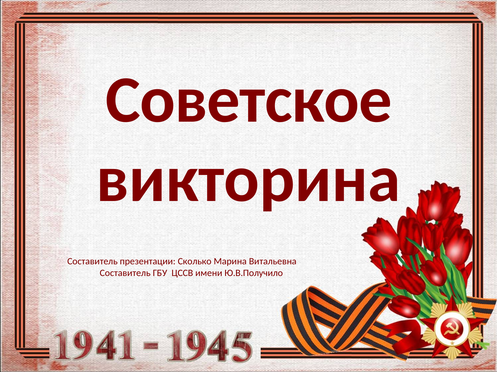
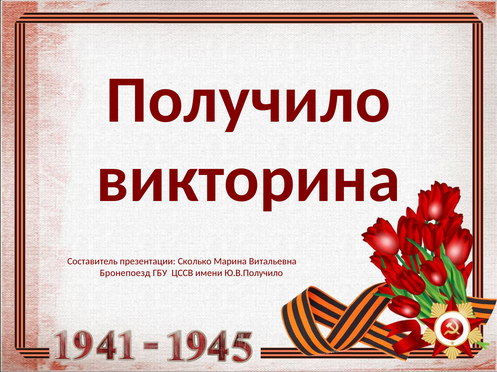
Советское: Советское -> Получило (248, 100)
Составитель: Составитель -> Бронепоезд (125, 273)
